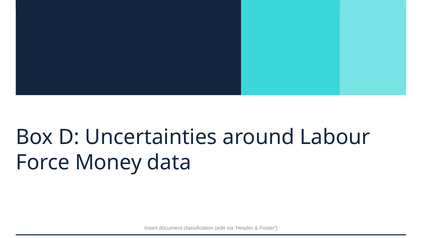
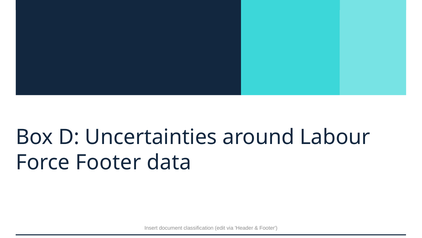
Force Money: Money -> Footer (108, 162)
